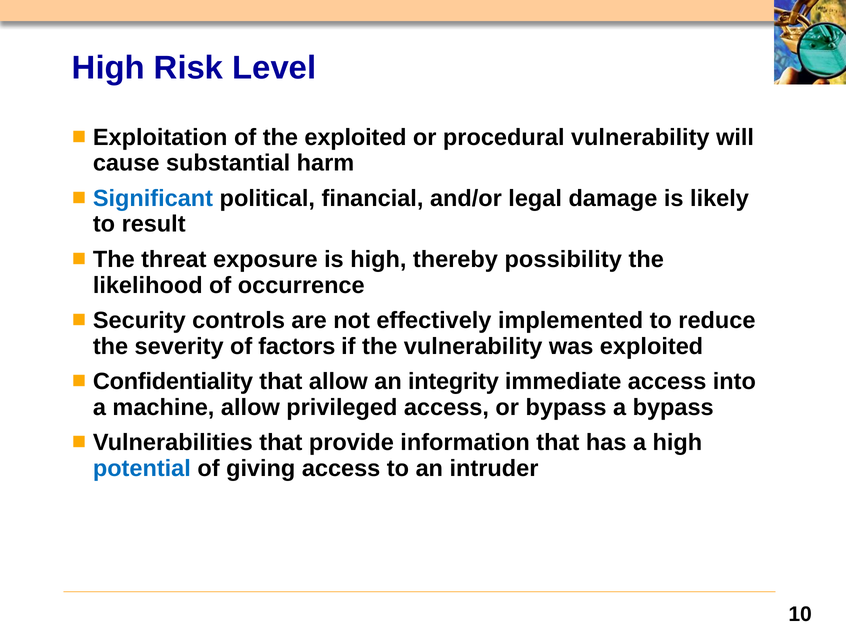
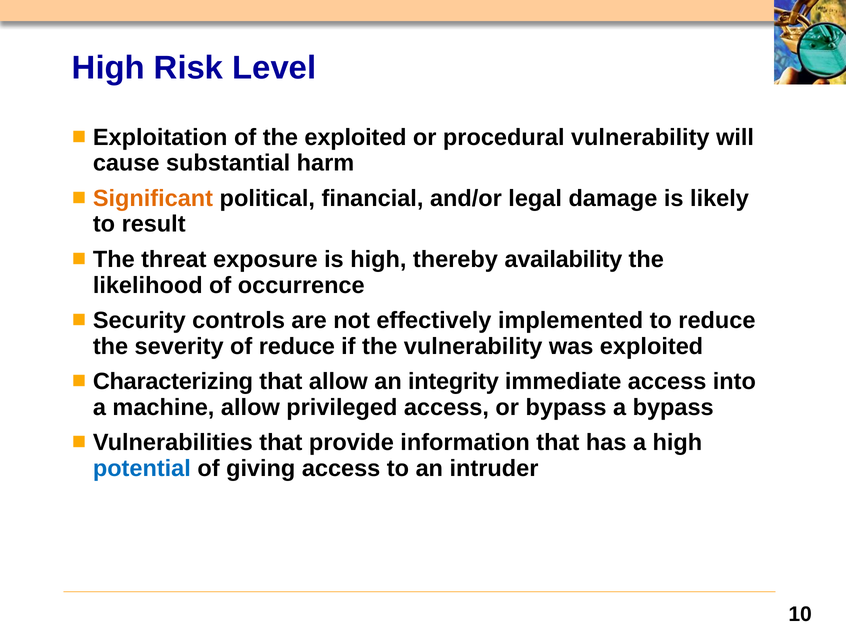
Significant colour: blue -> orange (153, 199)
possibility: possibility -> availability (563, 260)
of factors: factors -> reduce (297, 347)
Confidentiality: Confidentiality -> Characterizing (173, 382)
